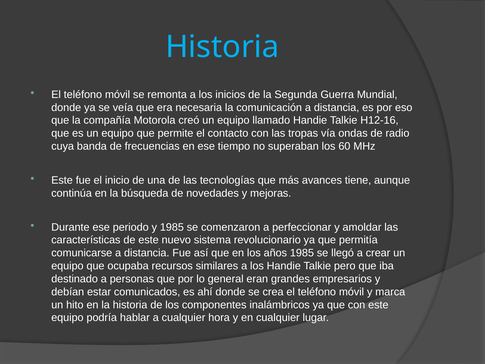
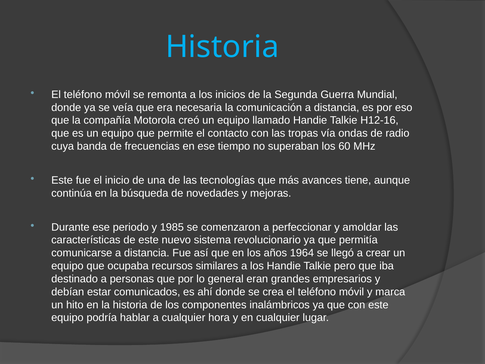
años 1985: 1985 -> 1964 (302, 253)
